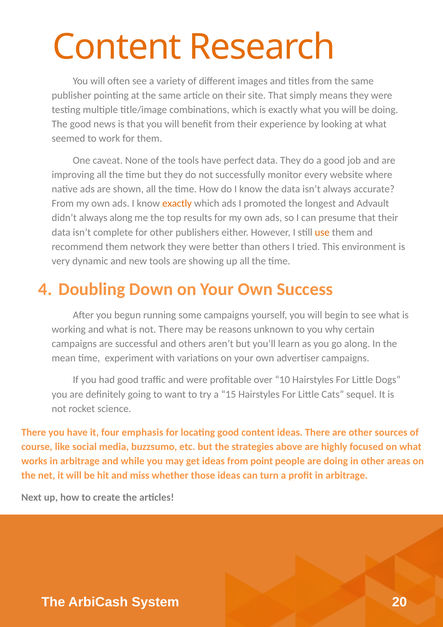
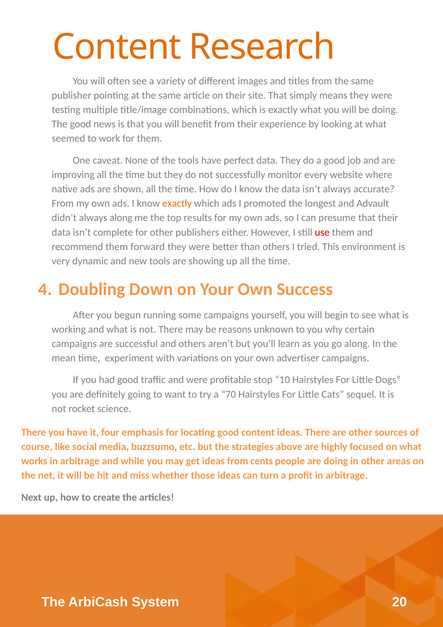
use colour: orange -> red (322, 232)
network: network -> forward (148, 247)
over: over -> stop (263, 380)
15: 15 -> 70 (229, 394)
point: point -> cents (262, 461)
